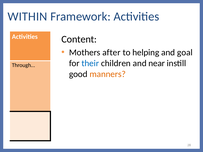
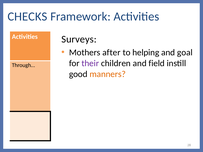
WITHIN: WITHIN -> CHECKS (27, 17)
Content: Content -> Surveys (79, 39)
their colour: blue -> purple (90, 63)
near: near -> field (157, 63)
